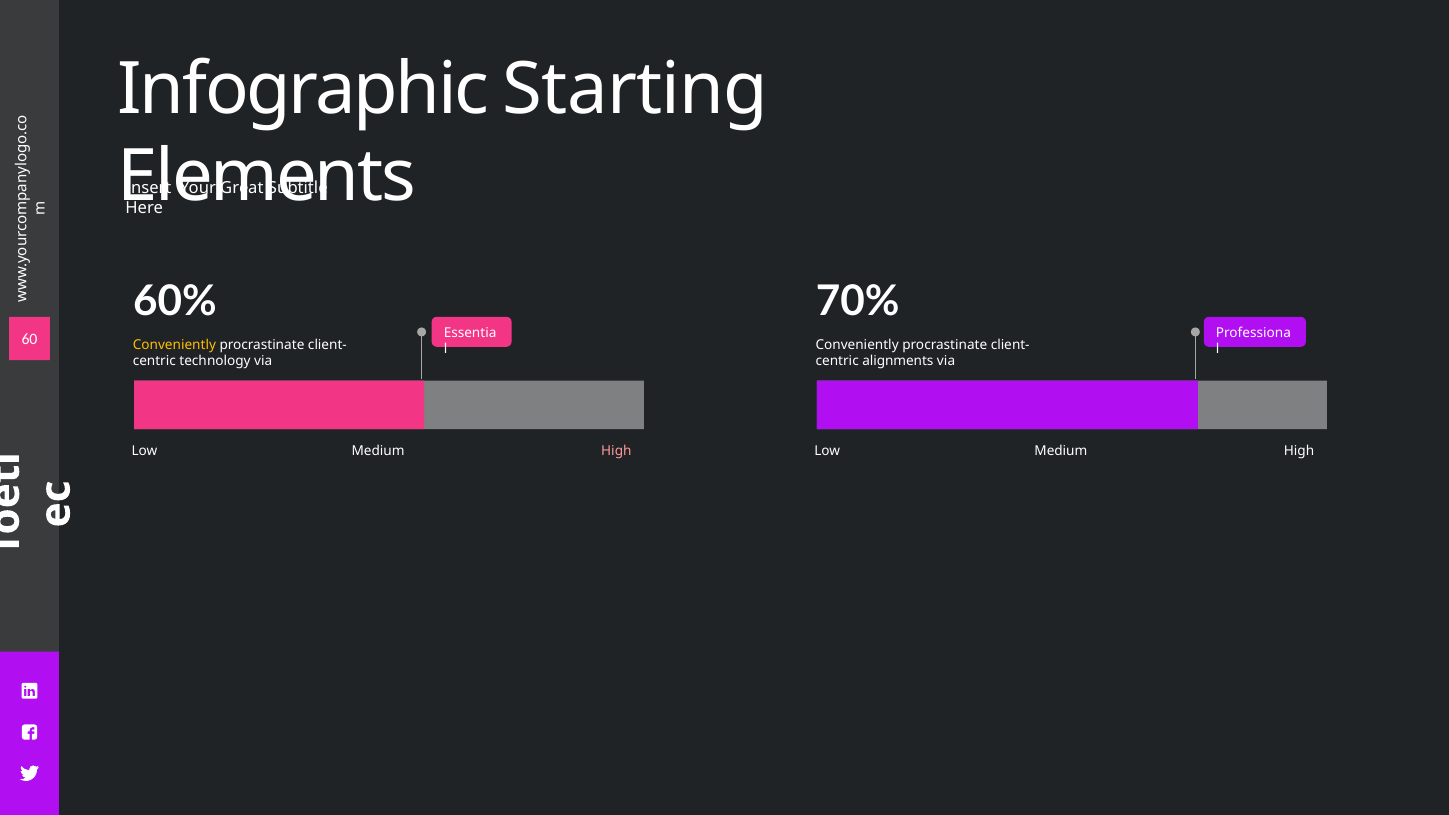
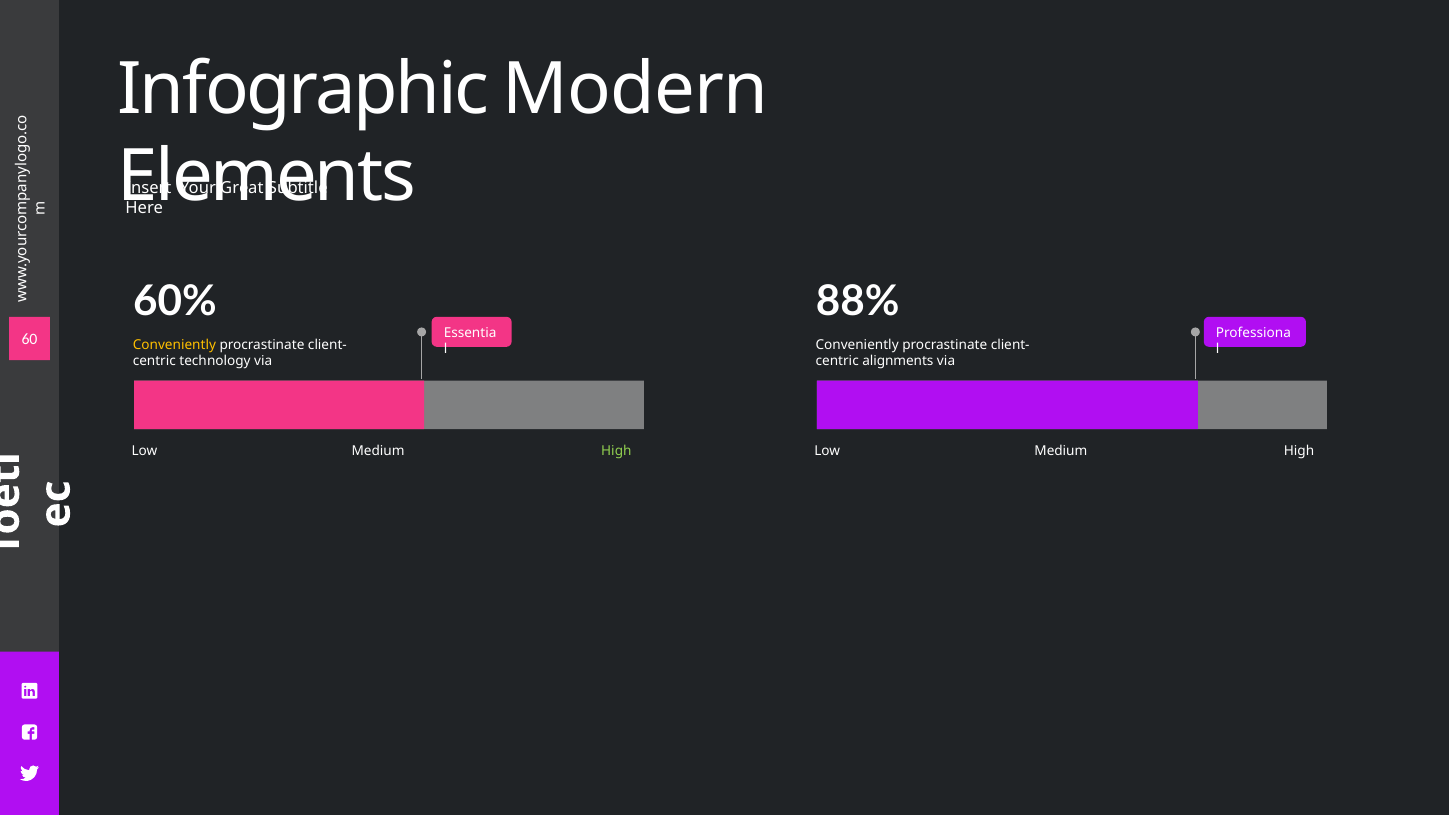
Starting: Starting -> Modern (635, 89)
70%: 70% -> 88% (858, 302)
High colour: pink -> light green (616, 451)
